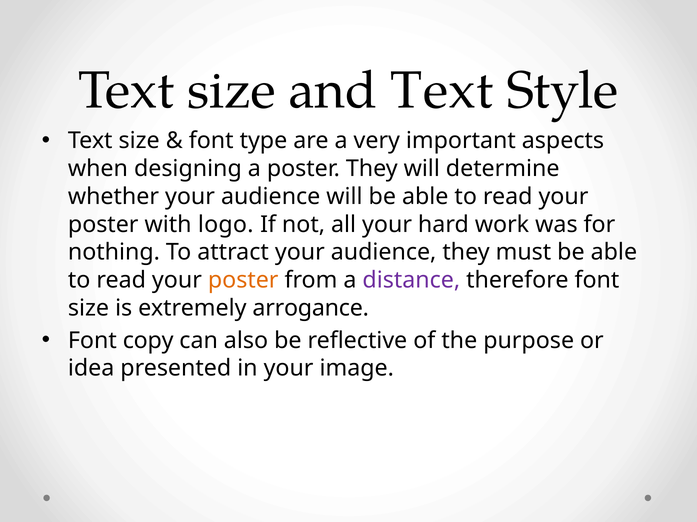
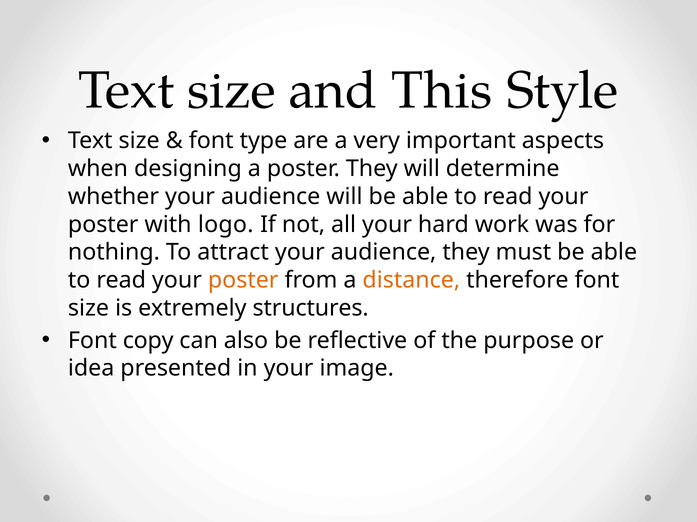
and Text: Text -> This (442, 91)
distance colour: purple -> orange (411, 280)
arrogance: arrogance -> structures (311, 308)
